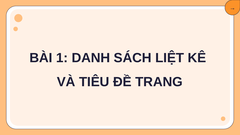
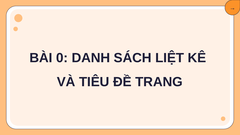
1: 1 -> 0 (62, 58)
